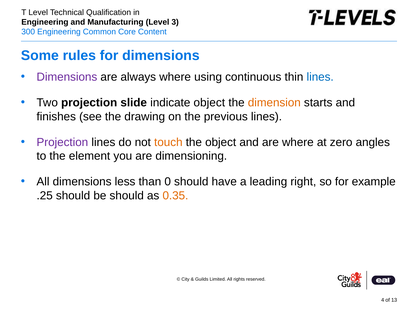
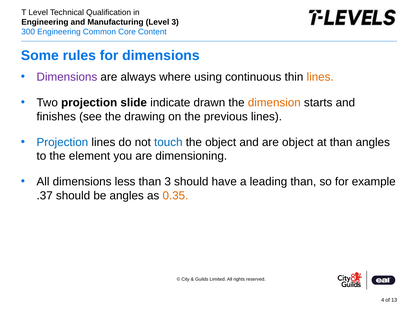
lines colour: blue -> orange (320, 77)
indicate object: object -> drawn (209, 102)
Projection colour: purple -> blue (62, 142)
touch colour: orange -> blue (168, 142)
are where: where -> object (298, 142)
at zero: zero -> than (341, 142)
than 0: 0 -> 3 (168, 181)
leading right: right -> than (303, 181)
.25: .25 -> .37 (45, 195)
be should: should -> angles (127, 195)
